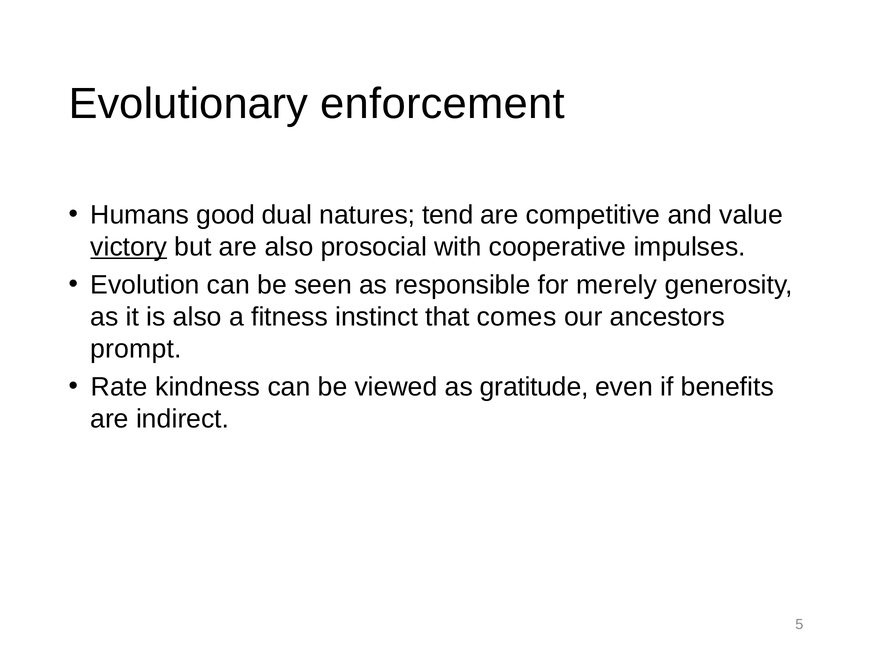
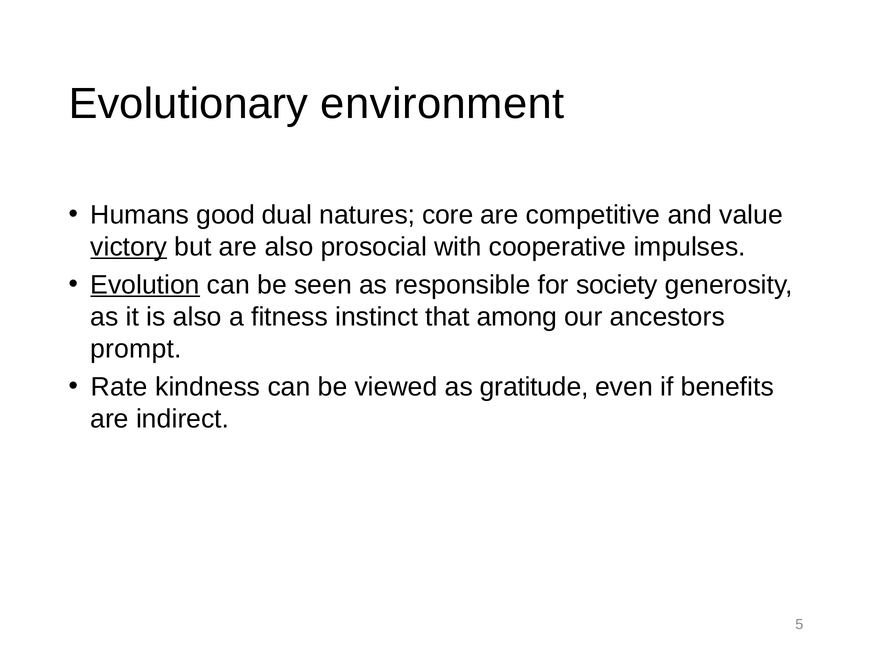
enforcement: enforcement -> environment (443, 104)
tend: tend -> core (448, 215)
Evolution underline: none -> present (145, 285)
merely: merely -> society (617, 285)
comes: comes -> among (517, 317)
